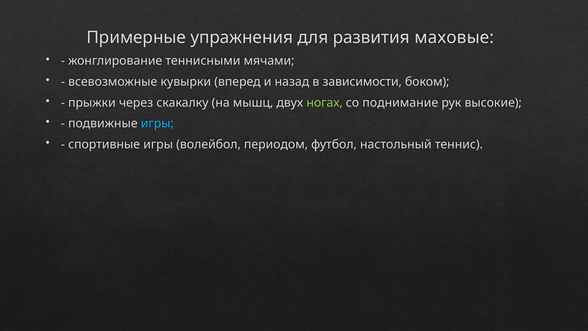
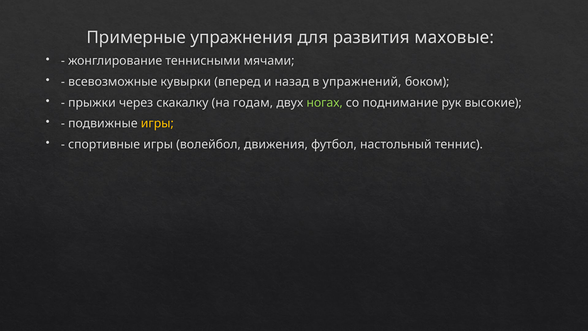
зависимости: зависимости -> упражнений (362, 82)
мышц: мышц -> годам (253, 103)
игры colour: light blue -> yellow (157, 123)
периодом: периодом -> движения (276, 144)
